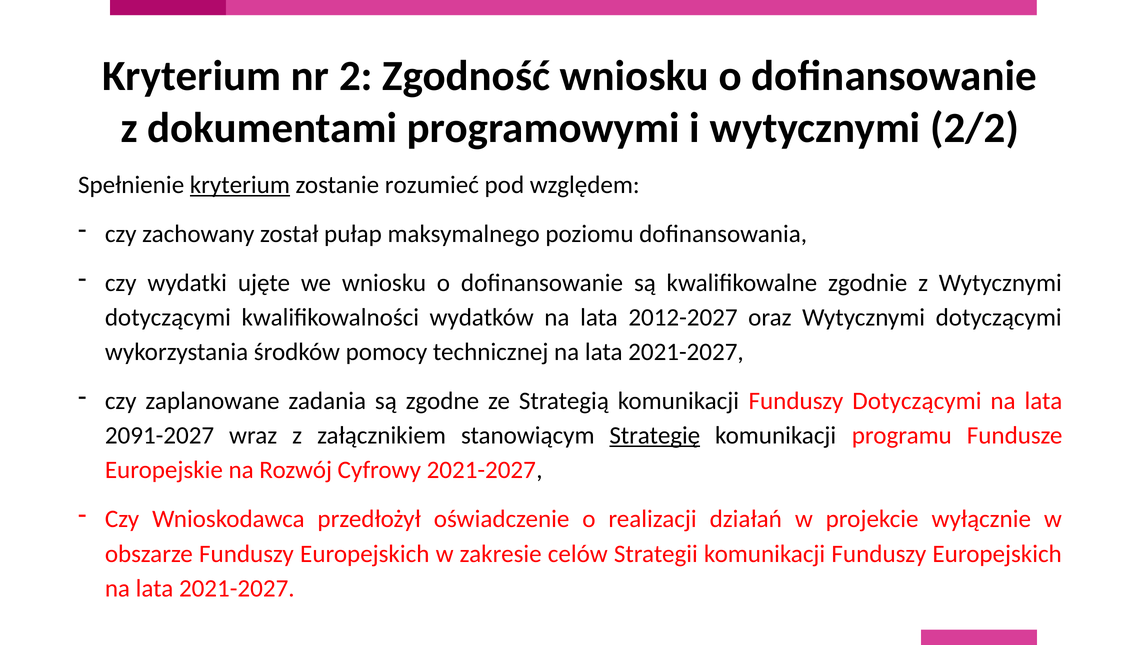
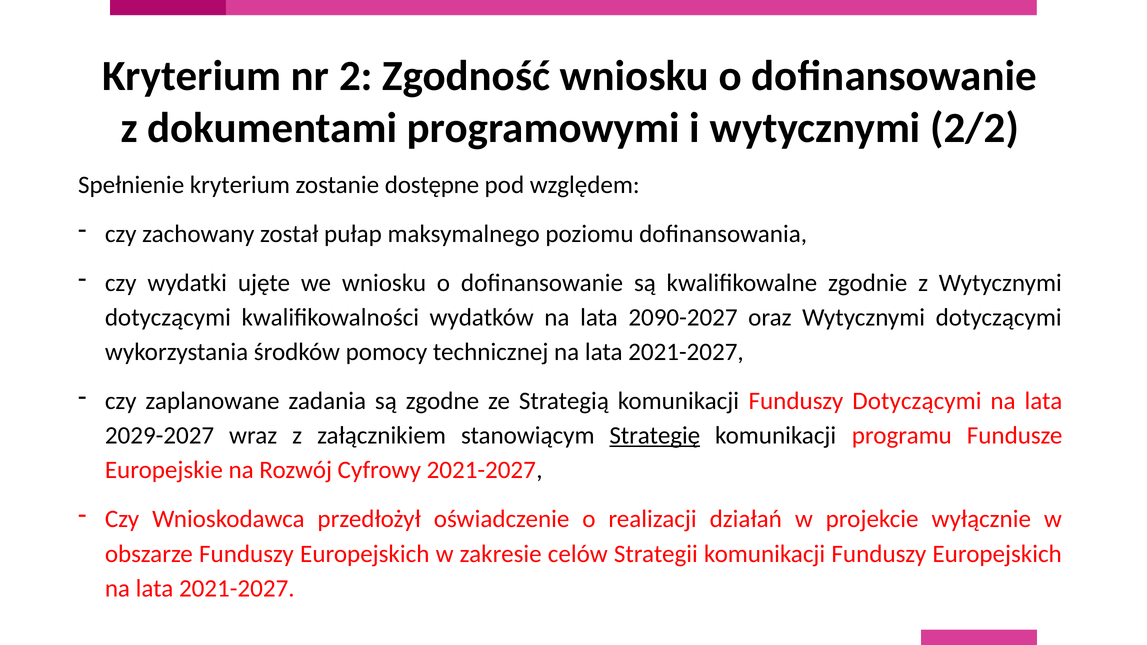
kryterium underline: present -> none (240, 185)
rozumieć: rozumieć -> dostępne (432, 185)
2012-2027: 2012-2027 -> 2090-2027 (683, 318)
2091-2027: 2091-2027 -> 2029-2027 (160, 436)
